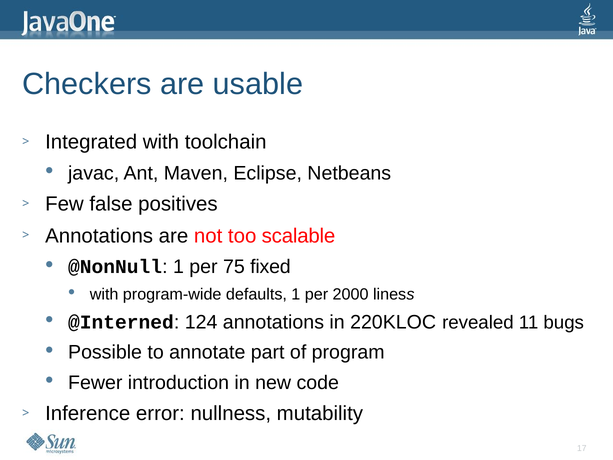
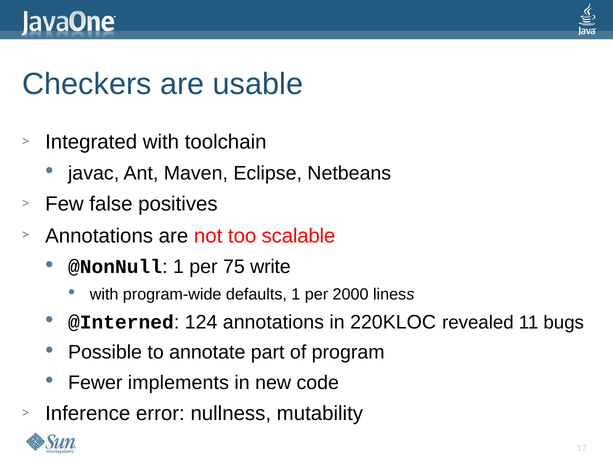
fixed: fixed -> write (270, 267)
introduction: introduction -> implements (178, 383)
